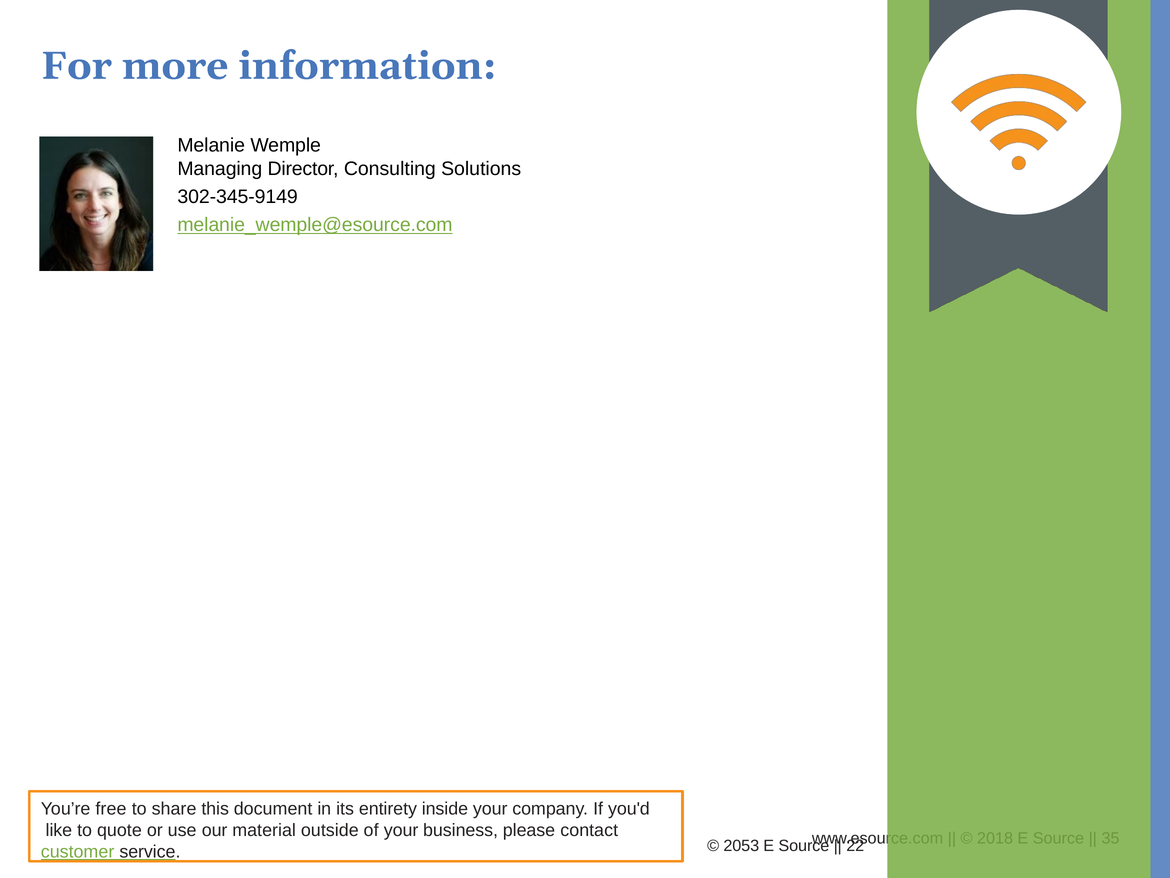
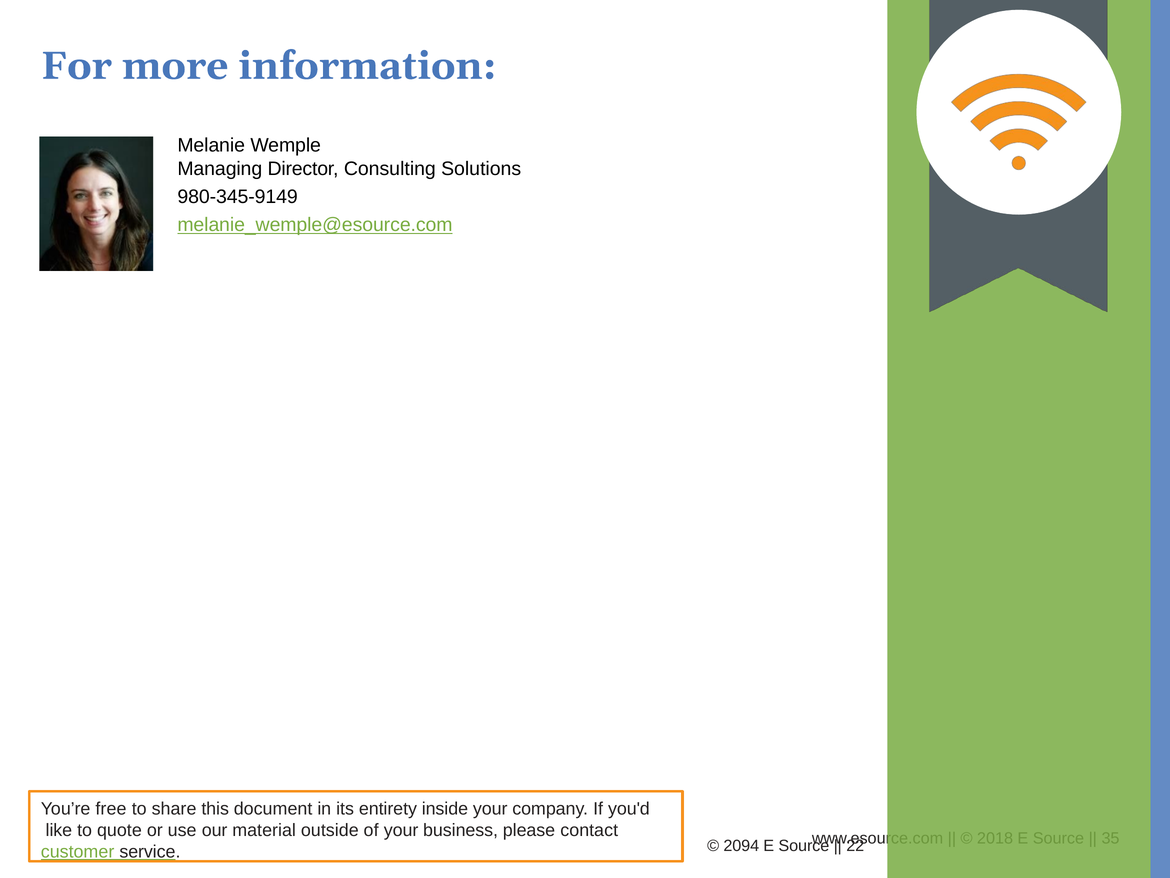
302-345-9149: 302-345-9149 -> 980-345-9149 (238, 197)
2053: 2053 -> 2094 (741, 845)
